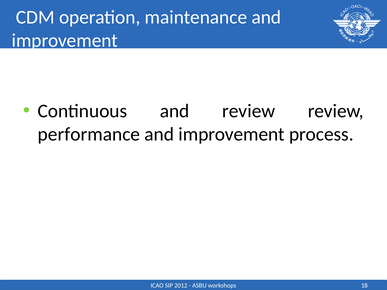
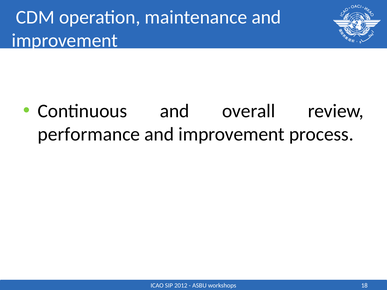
and review: review -> overall (249, 111)
